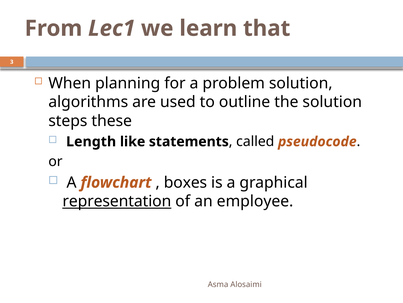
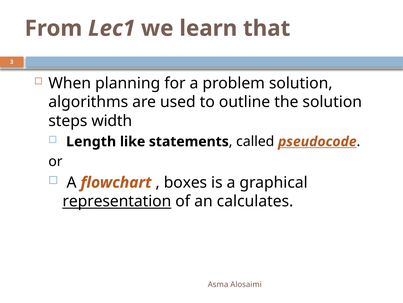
these: these -> width (112, 121)
pseudocode underline: none -> present (317, 141)
employee: employee -> calculates (255, 201)
